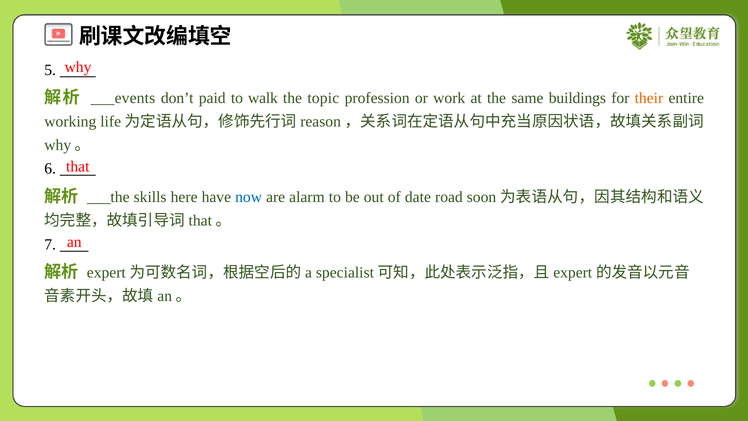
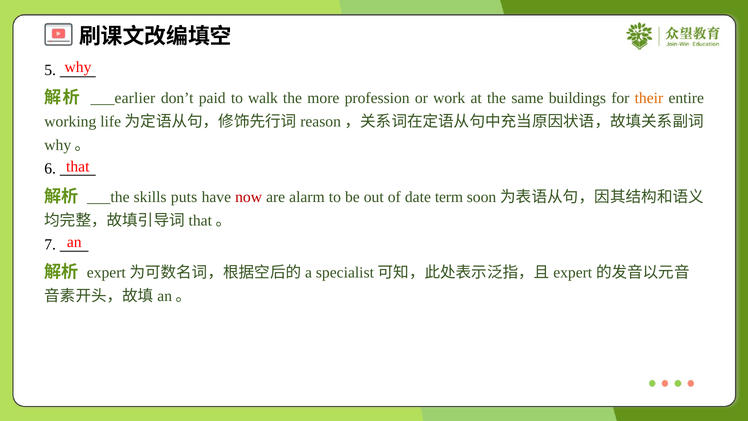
___events: ___events -> ___earlier (123, 98)
topic: topic -> more (323, 98)
here: here -> puts (184, 197)
now colour: blue -> red (249, 197)
road: road -> term (449, 197)
